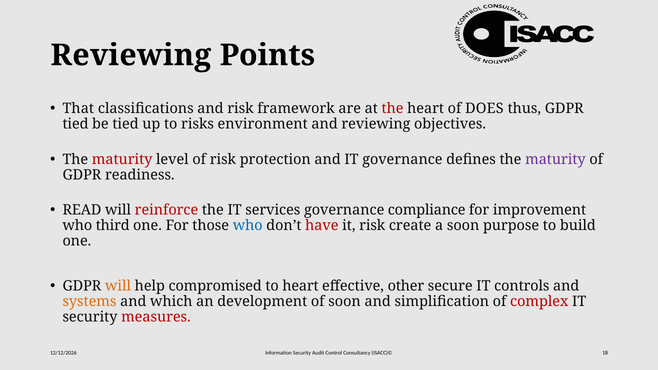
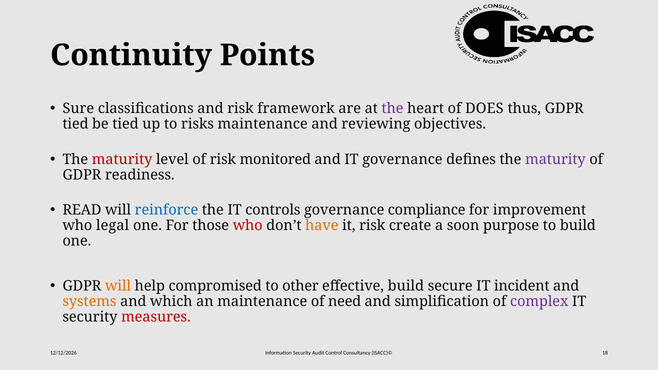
Reviewing: Reviewing -> Continuity (131, 55)
That: That -> Sure (78, 109)
the colour: red -> purple (393, 109)
risks environment: environment -> maintenance (263, 124)
protection: protection -> monitored (275, 159)
reinforce colour: red -> blue (167, 210)
services: services -> controls (273, 210)
third: third -> legal (113, 226)
who colour: blue -> red (248, 226)
have colour: red -> orange (322, 226)
to heart: heart -> other (301, 286)
effective other: other -> build (406, 286)
controls: controls -> incident (522, 286)
an development: development -> maintenance (262, 302)
of soon: soon -> need (345, 302)
complex colour: red -> purple (539, 302)
